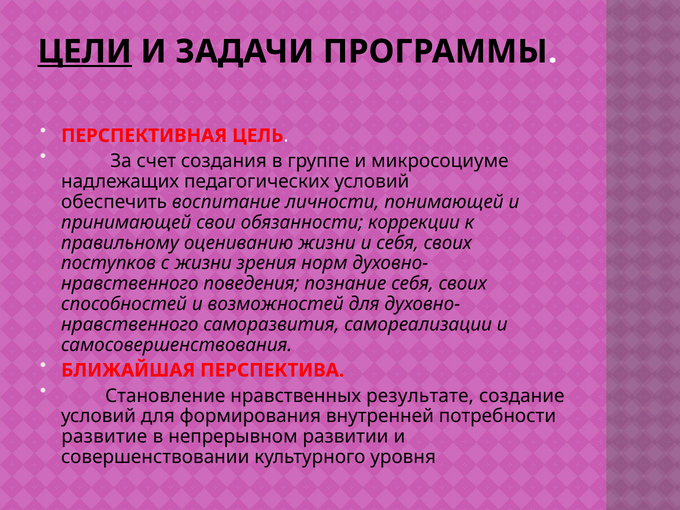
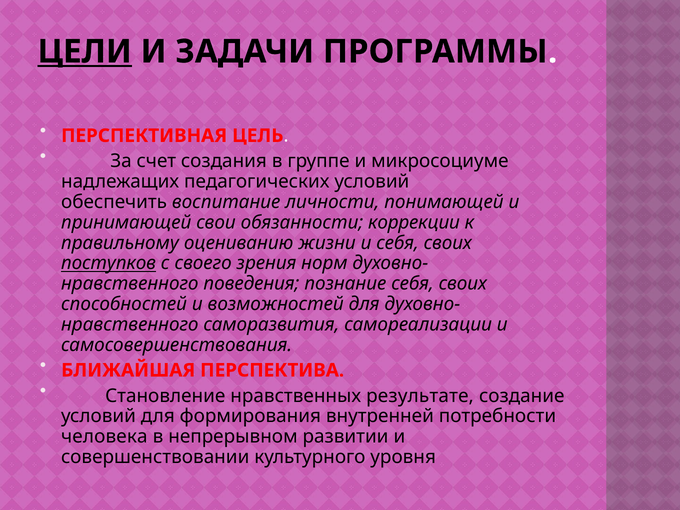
поступков underline: none -> present (109, 263)
с жизни: жизни -> своего (203, 263)
развитие: развитие -> человека (104, 437)
